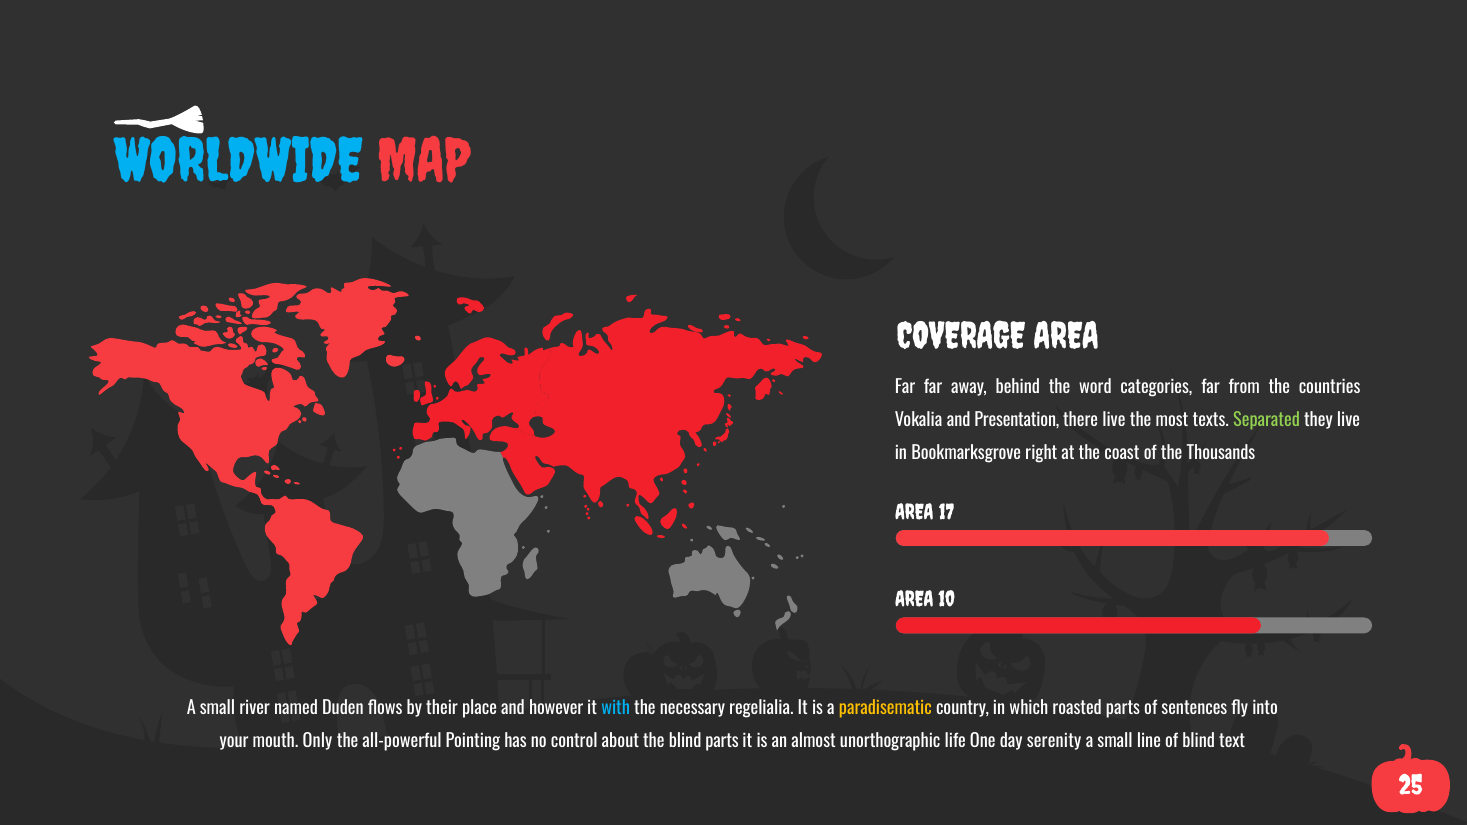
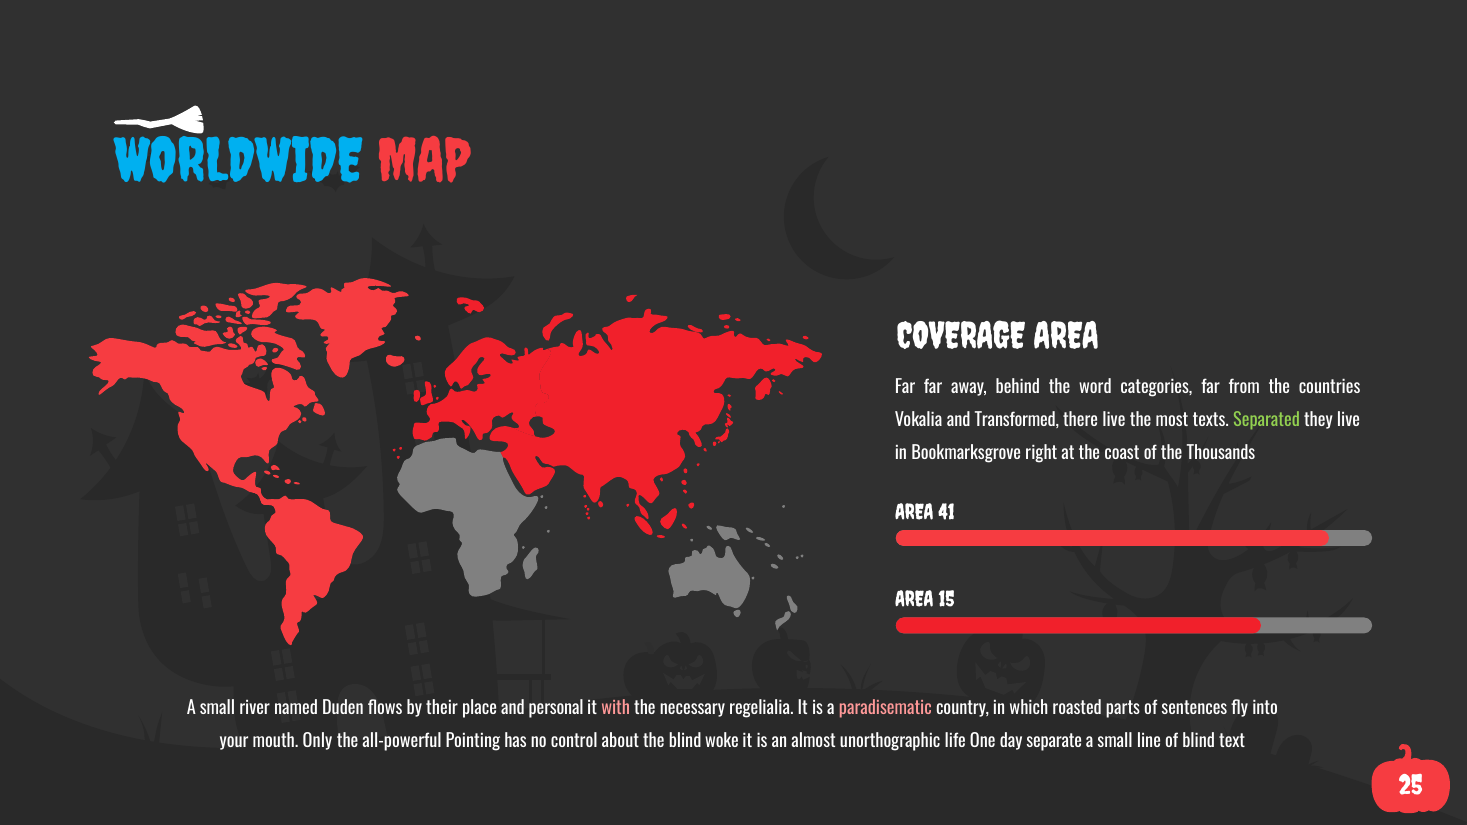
Presentation: Presentation -> Transformed (1017, 420)
17: 17 -> 41 (947, 512)
10: 10 -> 15 (947, 600)
however: however -> personal (556, 709)
with colour: light blue -> pink (616, 709)
paradisematic colour: yellow -> pink (885, 709)
blind parts: parts -> woke (722, 742)
serenity: serenity -> separate (1054, 742)
